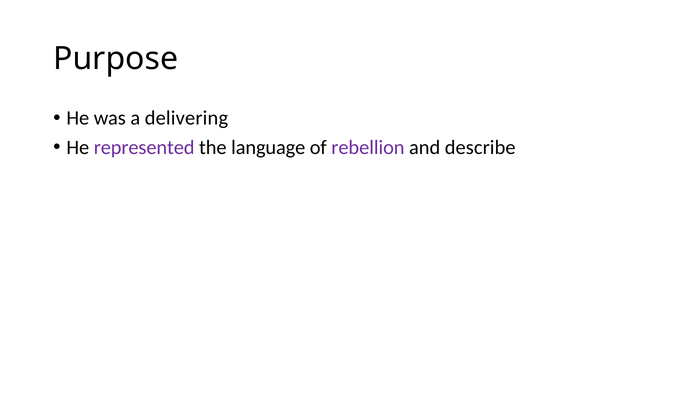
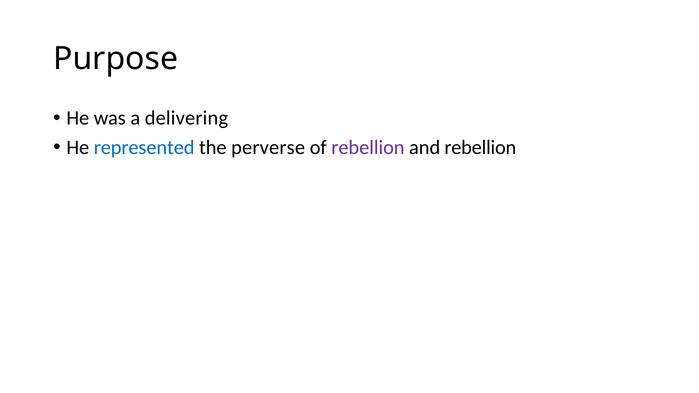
represented colour: purple -> blue (144, 147)
language: language -> perverse (268, 147)
and describe: describe -> rebellion (480, 147)
